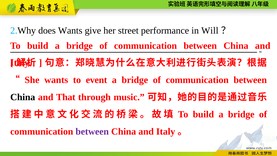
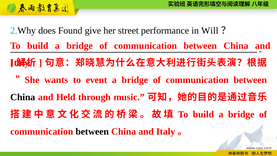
does Wants: Wants -> Found (70, 31)
That: That -> Held (66, 97)
between colour: purple -> black (92, 131)
